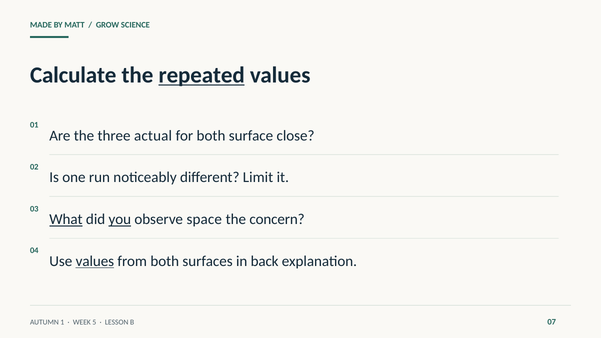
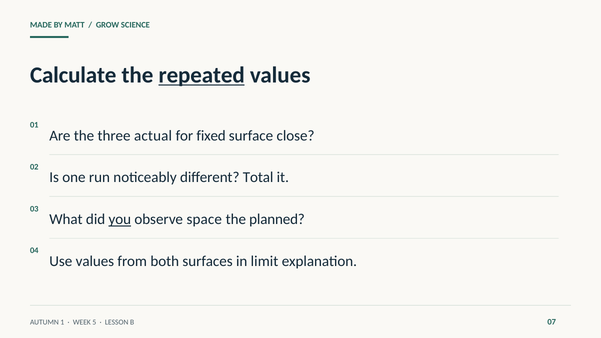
for both: both -> fixed (211, 136)
Limit: Limit -> Total (258, 178)
What underline: present -> none (66, 219)
concern: concern -> planned (277, 219)
values underline: present -> none (95, 261)
back: back -> limit (265, 261)
